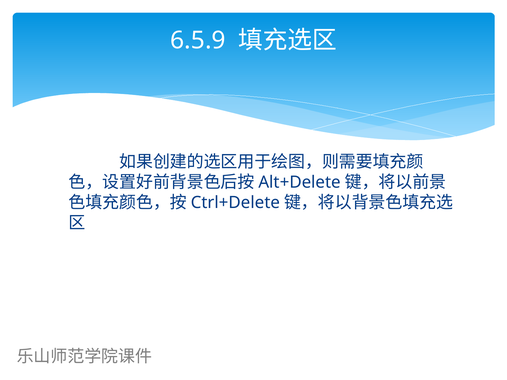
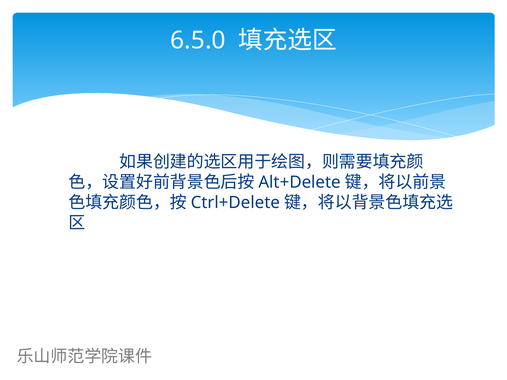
6.5.9: 6.5.9 -> 6.5.0 (198, 40)
